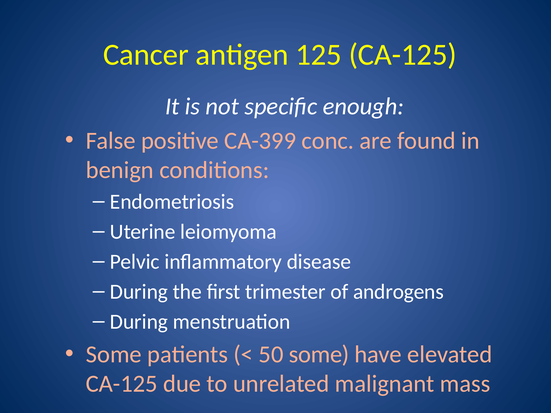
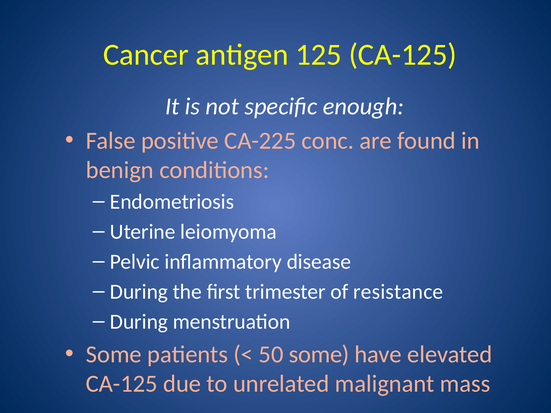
CA-399: CA-399 -> CA-225 (260, 141)
androgens: androgens -> resistance (398, 292)
